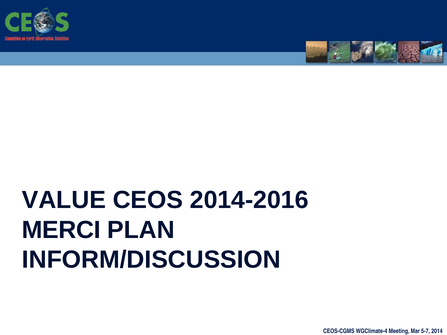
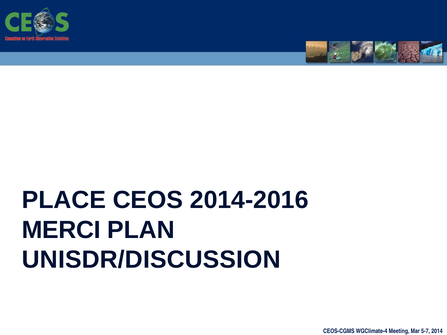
VALUE: VALUE -> PLACE (64, 200)
INFORM/DISCUSSION: INFORM/DISCUSSION -> UNISDR/DISCUSSION (151, 260)
